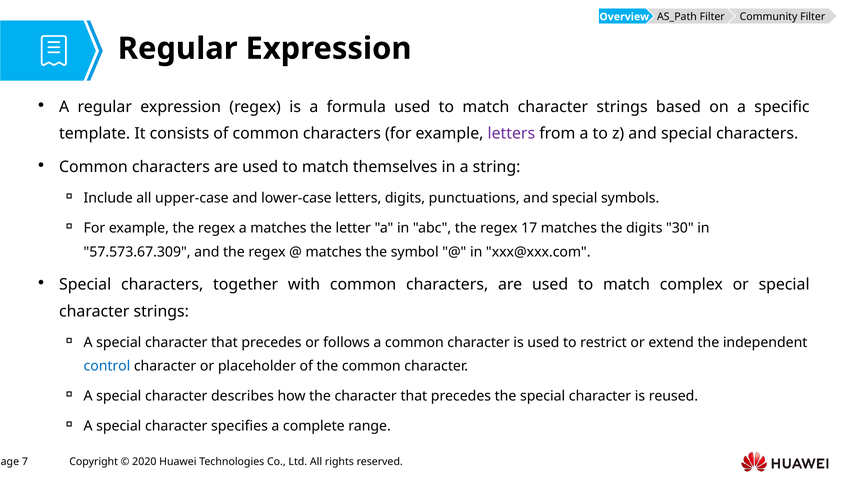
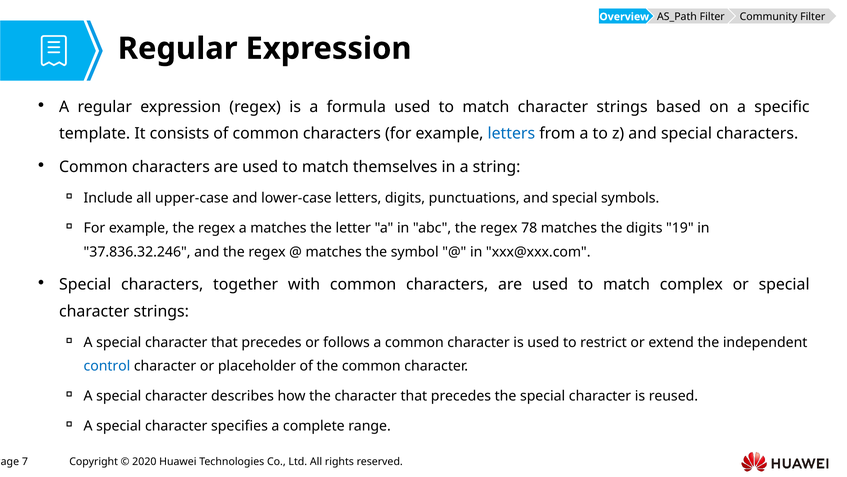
letters colour: purple -> blue (511, 133)
17: 17 -> 78 (529, 228)
30: 30 -> 19 (680, 228)
57.573.67.309: 57.573.67.309 -> 37.836.32.246 (137, 252)
